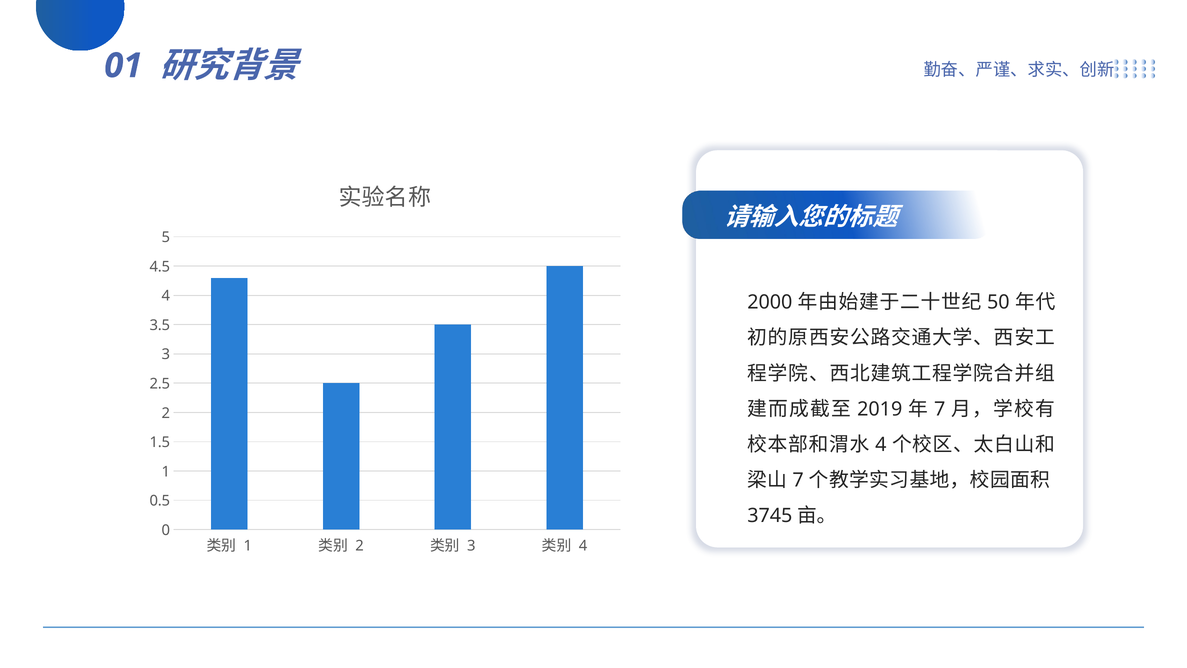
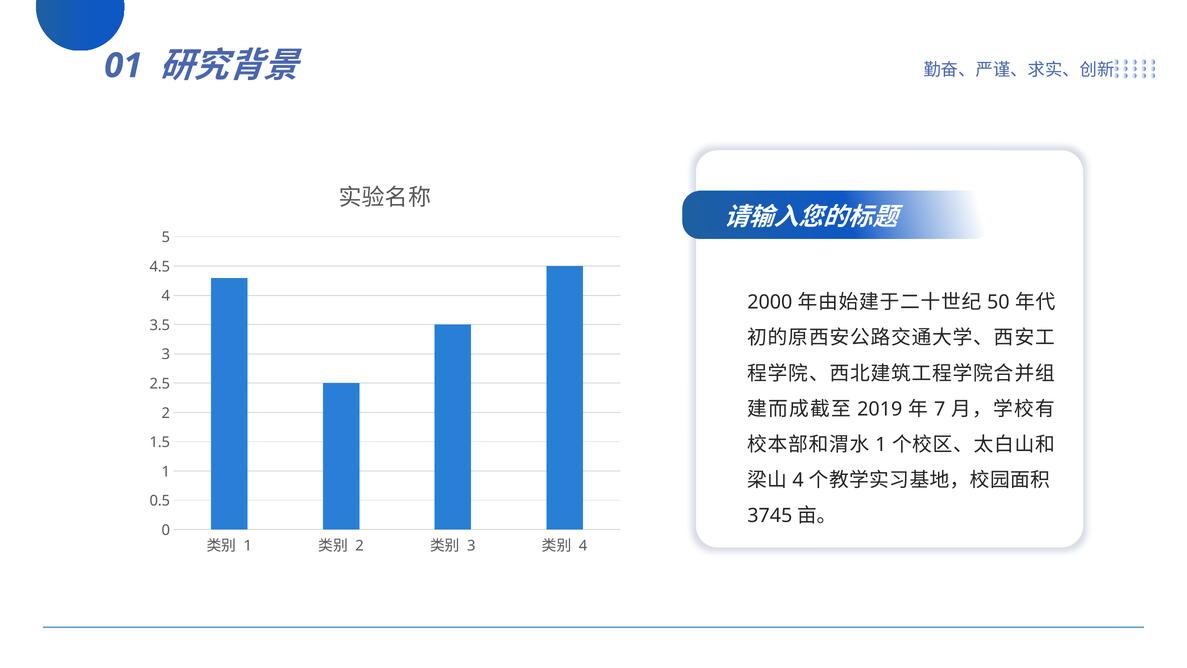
4: 4 -> 1 (881, 445)
7: 7 -> 4 (798, 480)
